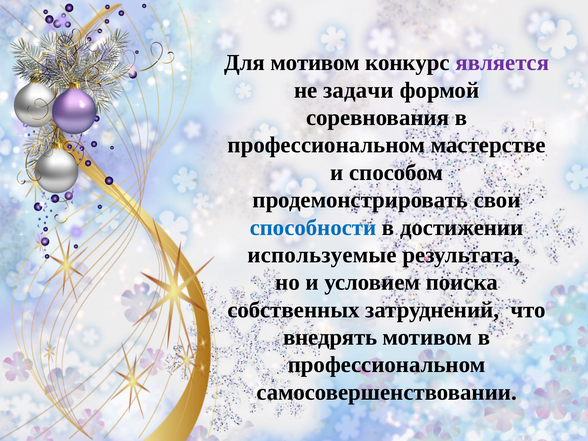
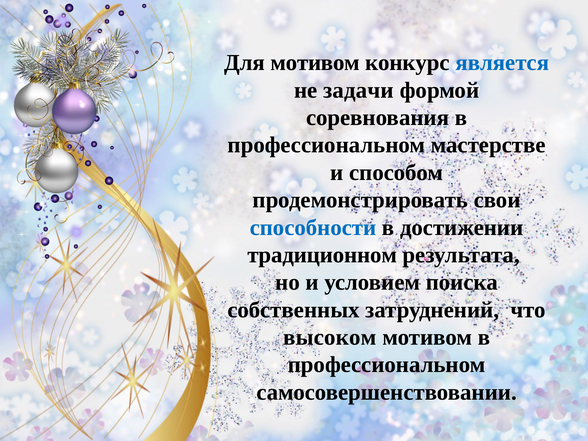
является colour: purple -> blue (502, 63)
используемые: используемые -> традиционном (322, 255)
внедрять: внедрять -> высоком (330, 337)
